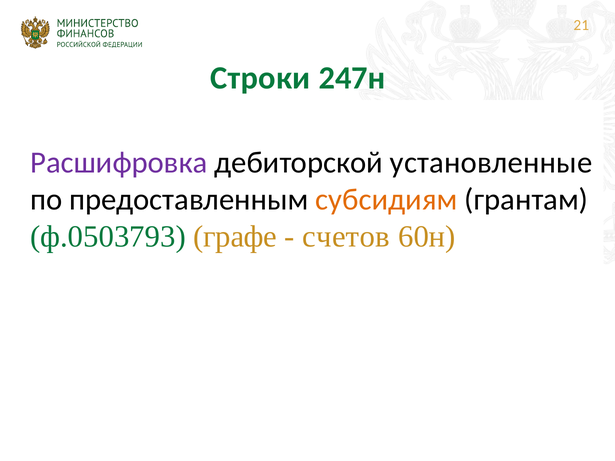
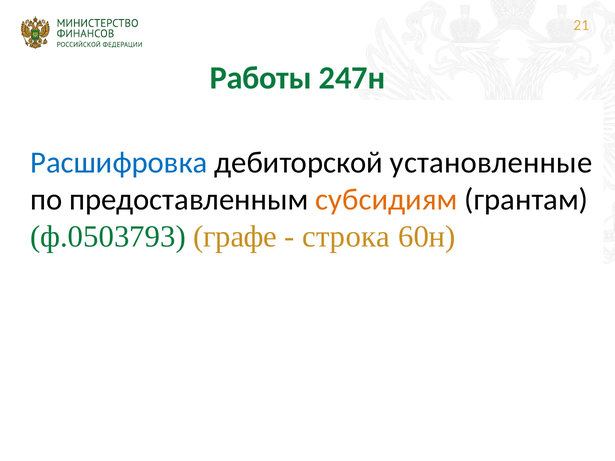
Строки: Строки -> Работы (261, 78)
Расшифровка colour: purple -> blue (119, 163)
счетов: счетов -> строка (346, 237)
